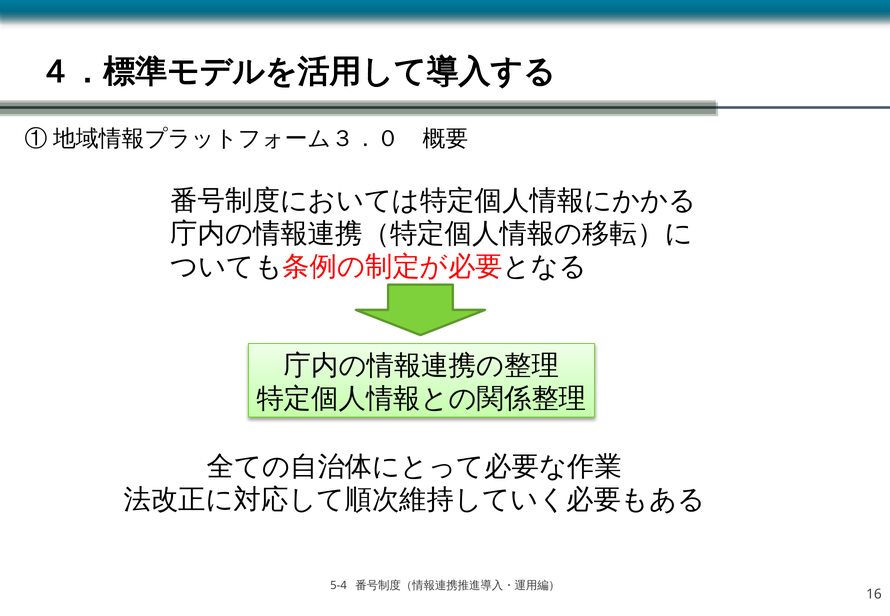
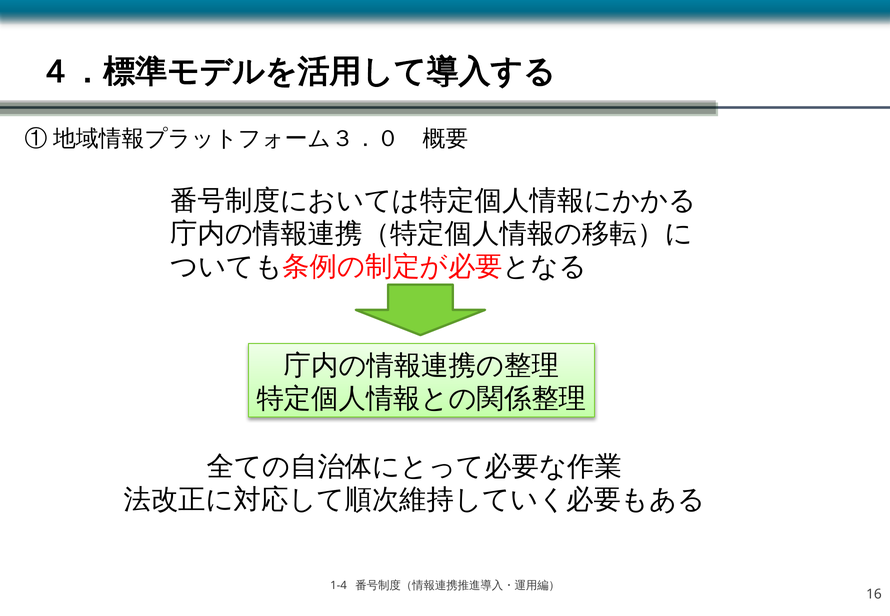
5-4: 5-4 -> 1-4 (338, 585)
